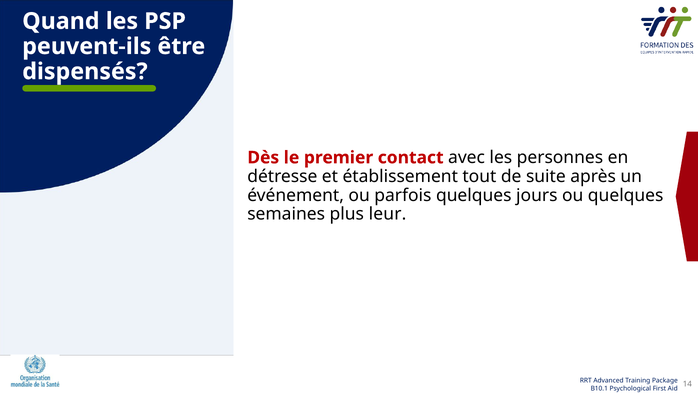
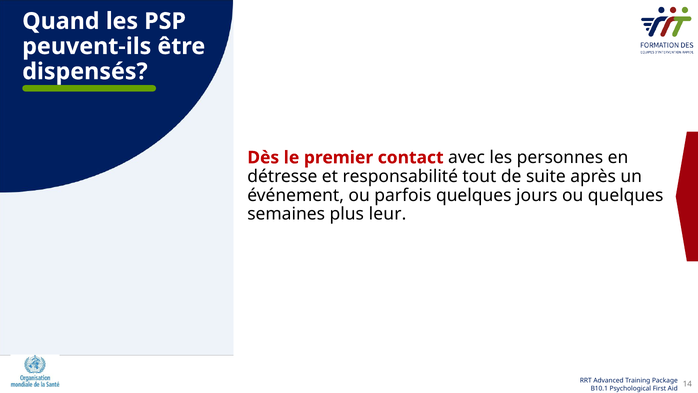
établissement: établissement -> responsabilité (400, 176)
